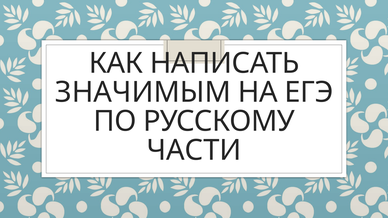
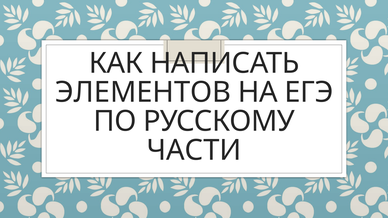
ЗНАЧИМЫМ: ЗНАЧИМЫМ -> ЭЛЕМЕНТОВ (143, 92)
